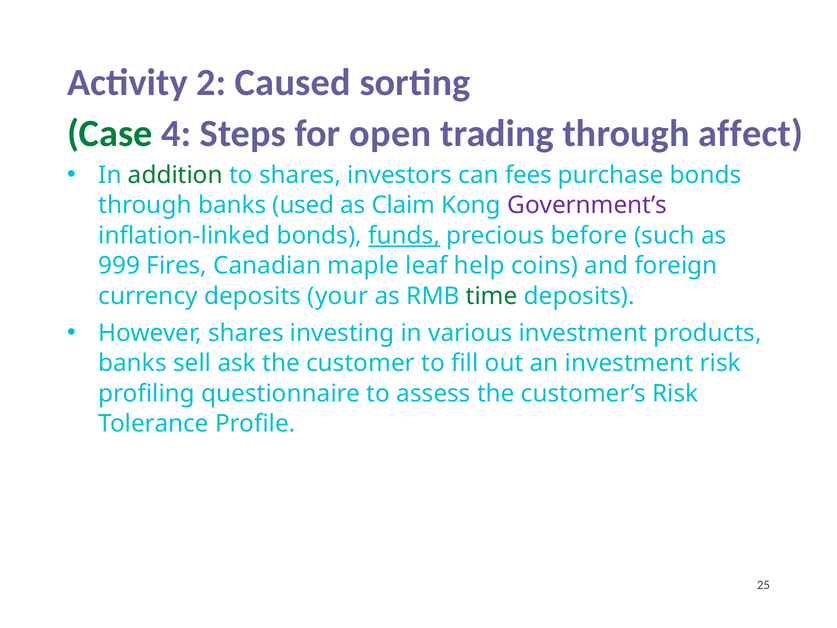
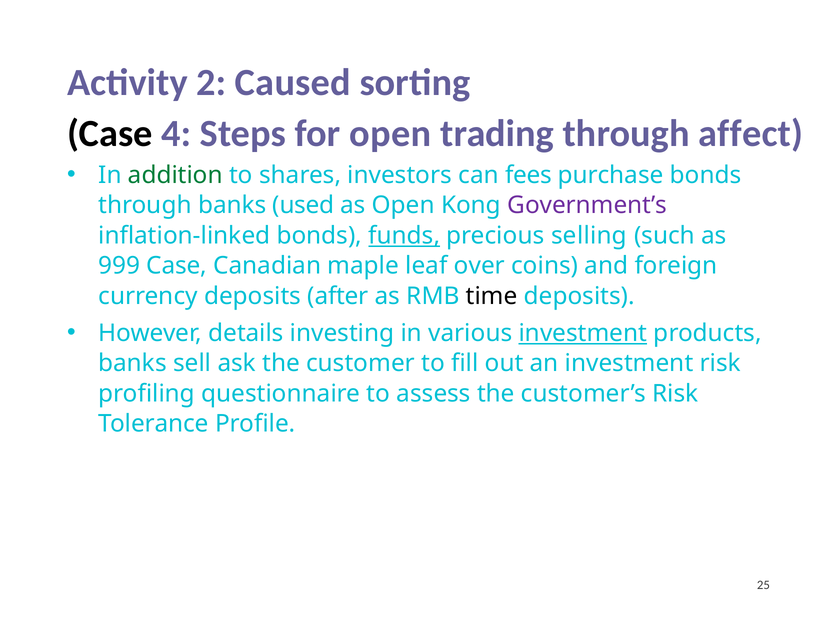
Case colour: green -> black (110, 134)
as Claim: Claim -> Open (403, 205)
before: before -> selling (589, 235)
999 Fires: Fires -> Case (177, 266)
help: help -> over (479, 266)
your: your -> after (338, 296)
time colour: green -> black (492, 296)
However shares: shares -> details (246, 333)
investment underline: none -> present (583, 333)
